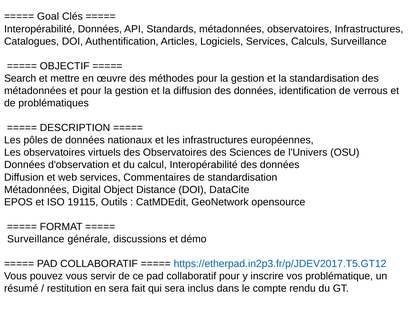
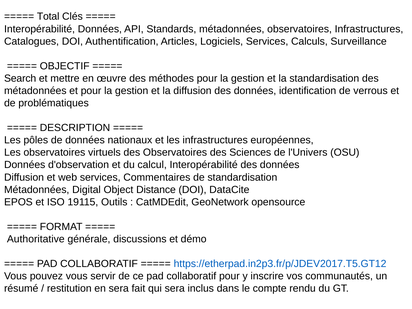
Goal: Goal -> Total (48, 17)
Surveillance: Surveillance -> Authoritative (36, 239)
problématique: problématique -> communautés (339, 276)
